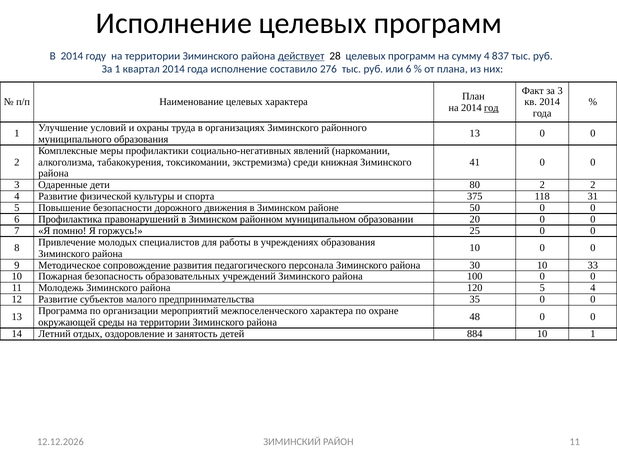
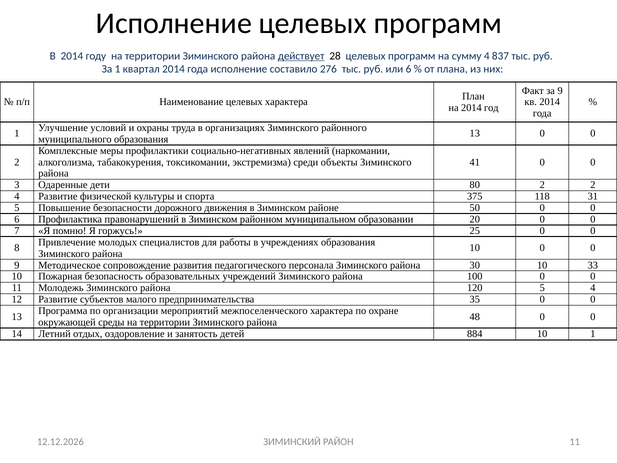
за 3: 3 -> 9 (560, 91)
год underline: present -> none (491, 108)
книжная: книжная -> объекты (339, 162)
